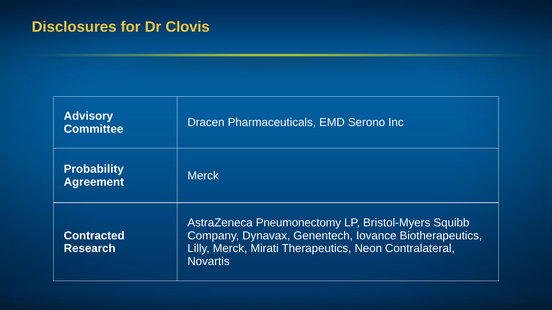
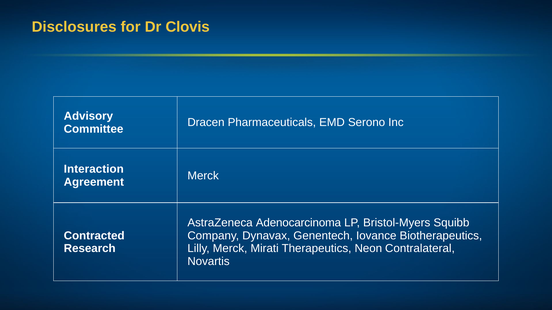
Probability: Probability -> Interaction (94, 169)
Pneumonectomy: Pneumonectomy -> Adenocarcinoma (298, 223)
